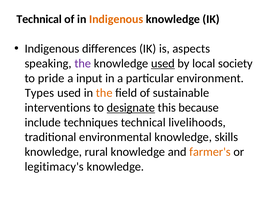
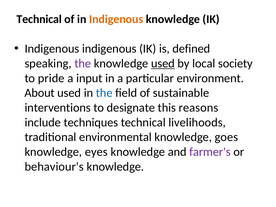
Indigenous differences: differences -> indigenous (109, 49)
aspects: aspects -> defined (191, 49)
Types: Types -> About (40, 93)
the colour: orange -> blue (104, 93)
designate underline: present -> none (131, 108)
because: because -> reasons (199, 108)
skills: skills -> goes (226, 137)
rural: rural -> eyes (96, 152)
farmer's colour: orange -> purple (210, 152)
legitimacy's: legitimacy's -> behaviour's (54, 167)
